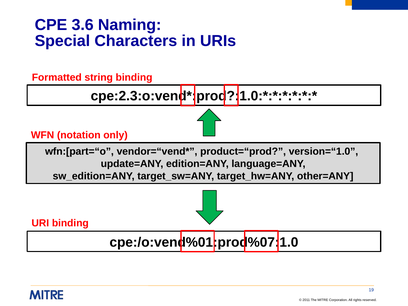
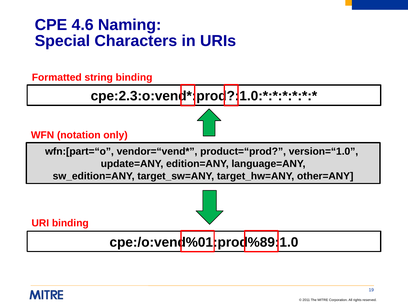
3.6: 3.6 -> 4.6 (83, 25)
cpe:/o:vend%01:prod%07:1.0: cpe:/o:vend%01:prod%07:1.0 -> cpe:/o:vend%01:prod%89:1.0 (204, 242)
